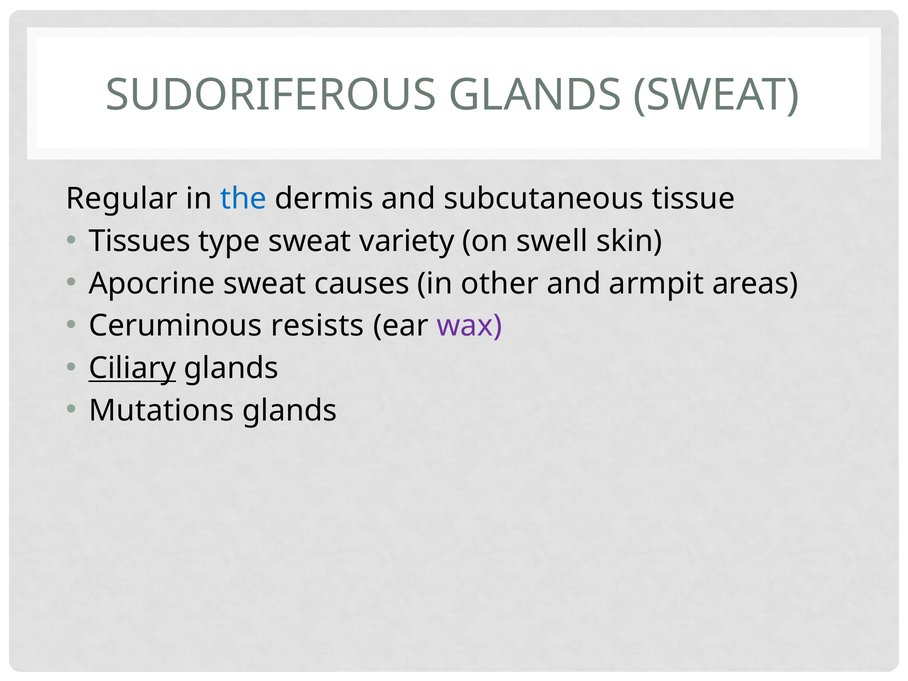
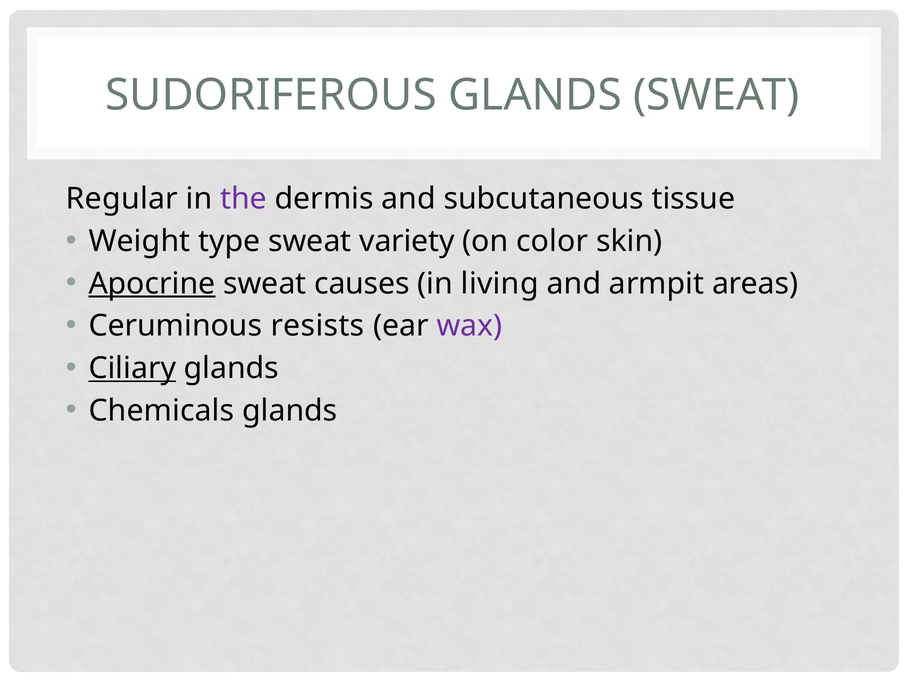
the colour: blue -> purple (244, 199)
Tissues: Tissues -> Weight (139, 241)
swell: swell -> color (552, 241)
Apocrine underline: none -> present (152, 284)
other: other -> living (500, 284)
Mutations: Mutations -> Chemicals (161, 411)
